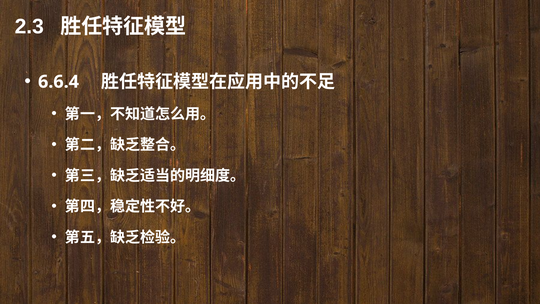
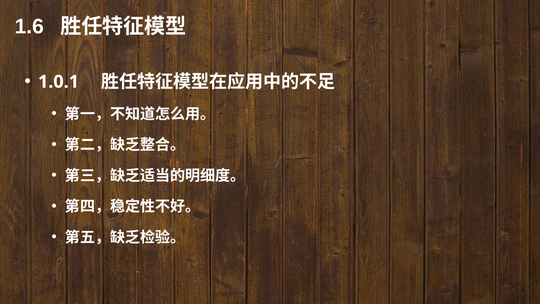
2.3: 2.3 -> 1.6 (29, 27)
6.6.4: 6.6.4 -> 1.0.1 (58, 82)
